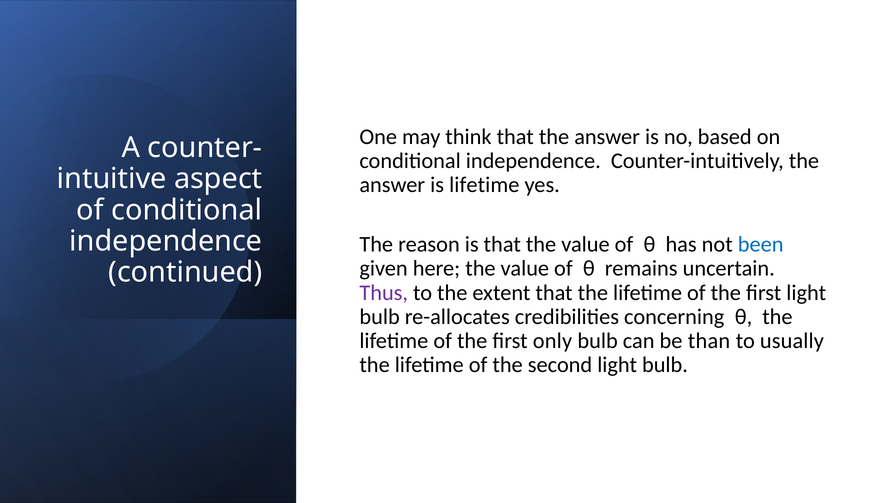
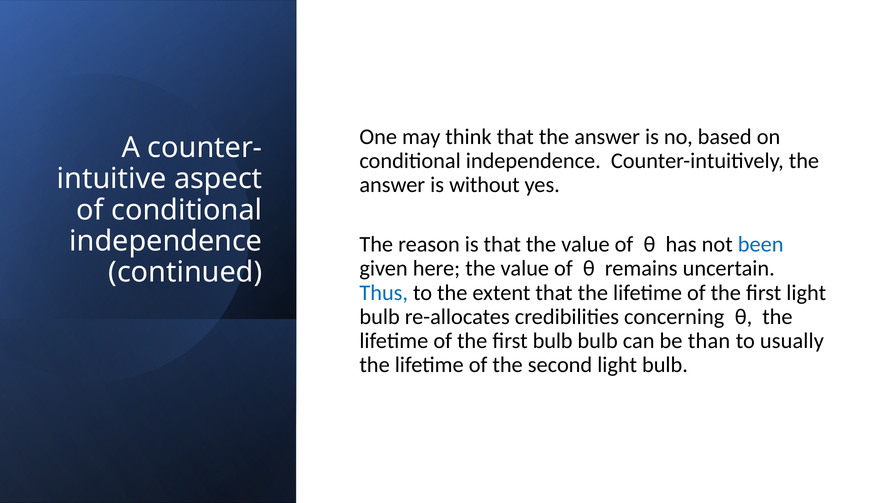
is lifetime: lifetime -> without (484, 185)
Thus colour: purple -> blue (384, 293)
first only: only -> bulb (553, 341)
